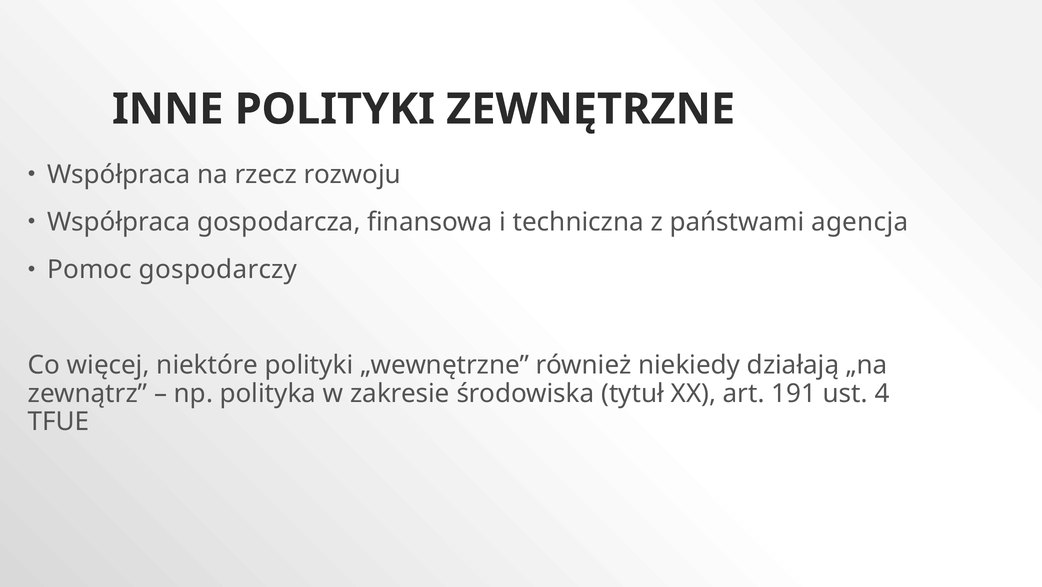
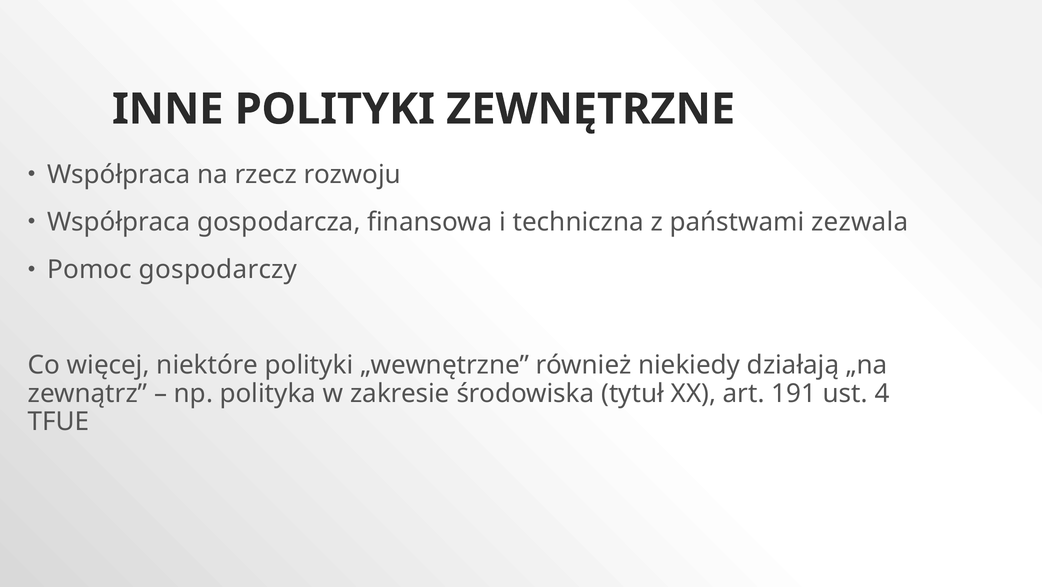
agencja: agencja -> zezwala (860, 222)
